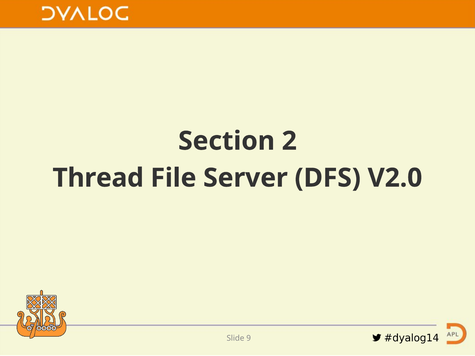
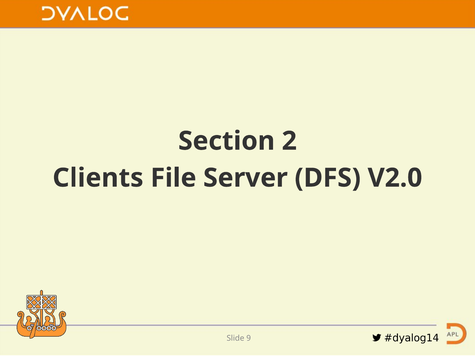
Thread: Thread -> Clients (98, 178)
